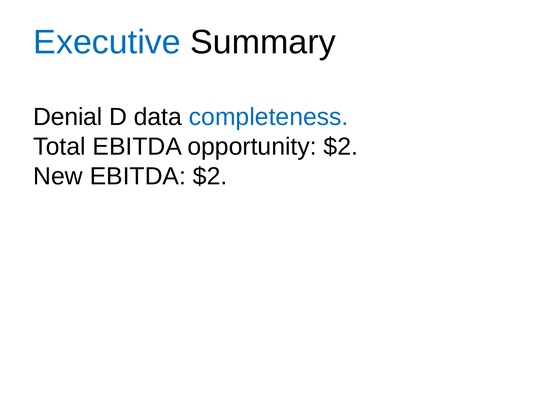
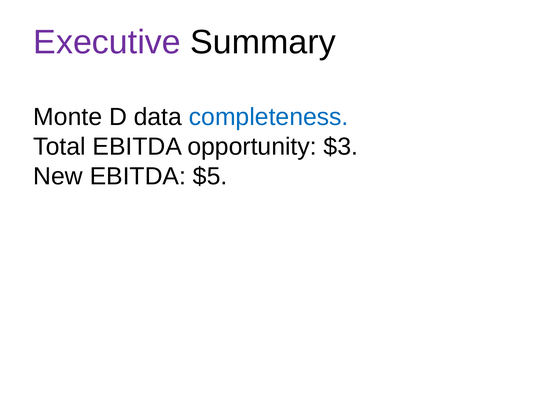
Executive colour: blue -> purple (107, 42)
Denial: Denial -> Monte (68, 117)
opportunity $2: $2 -> $3 (341, 147)
EBITDA $2: $2 -> $5 (210, 176)
